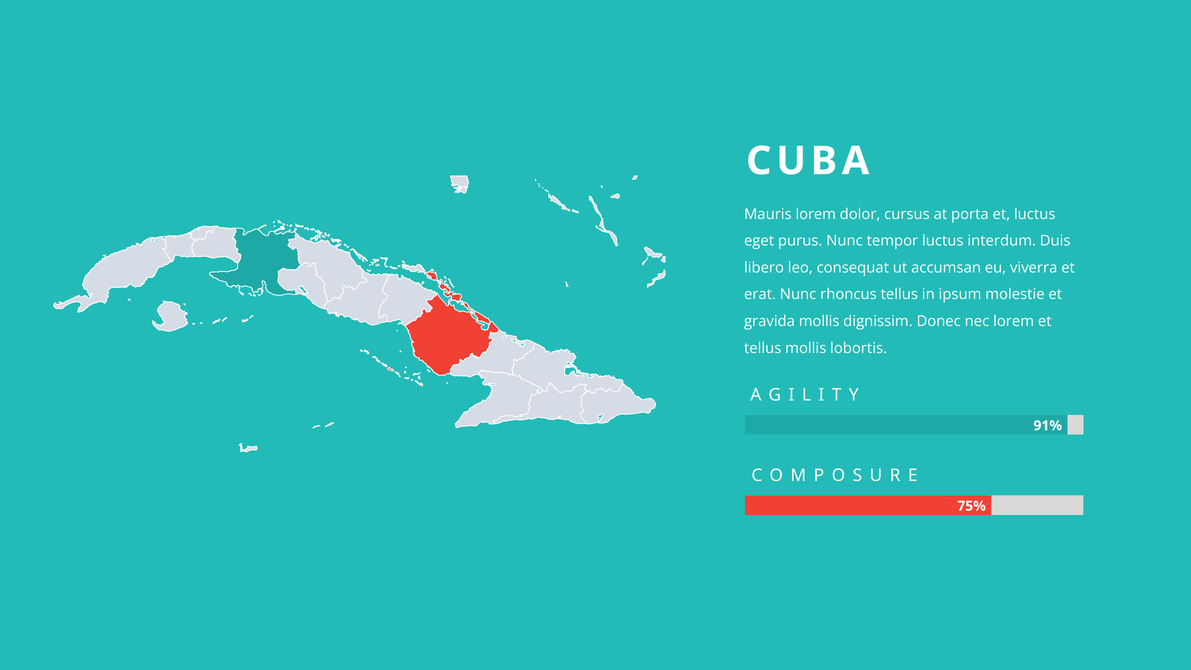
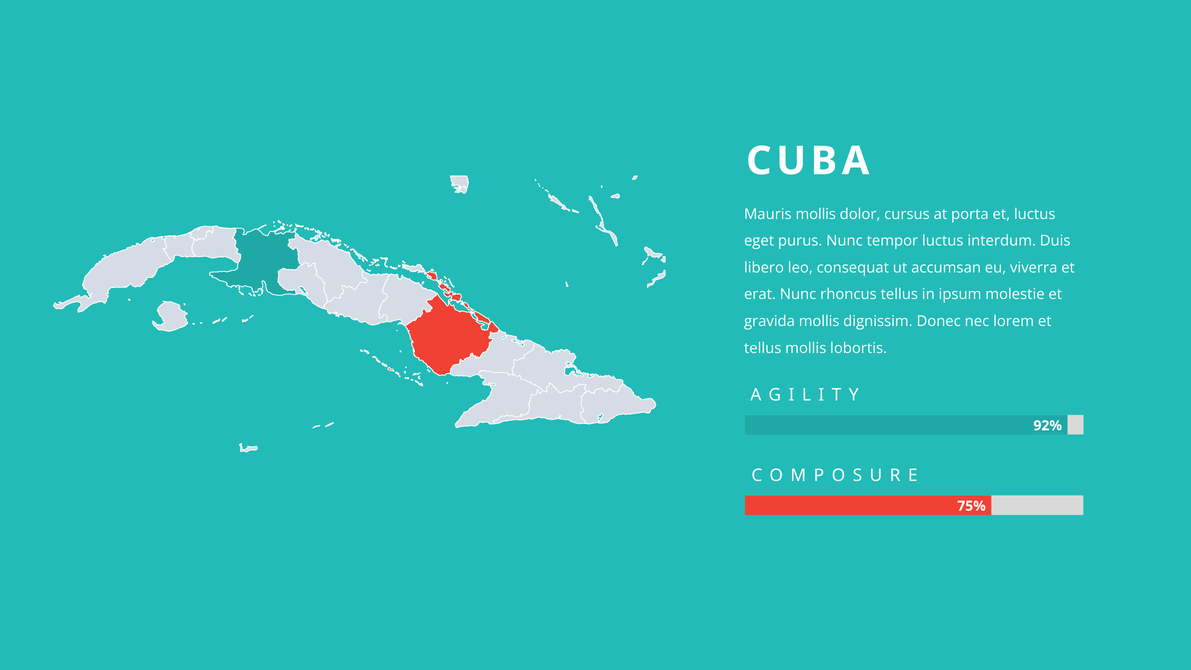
Mauris lorem: lorem -> mollis (816, 214)
91%: 91% -> 92% (1048, 426)
